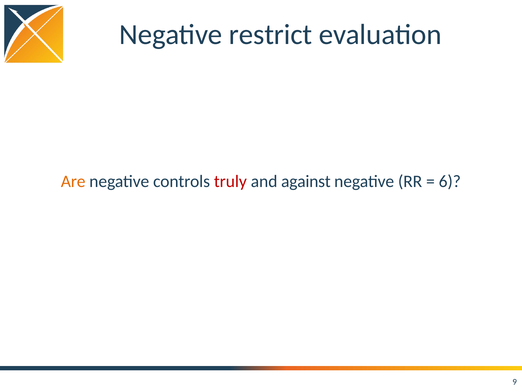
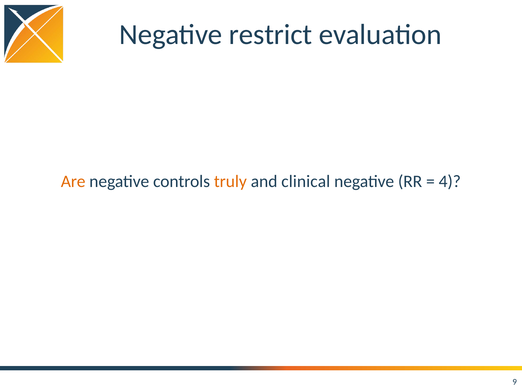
truly colour: red -> orange (230, 181)
against: against -> clinical (306, 181)
6: 6 -> 4 (450, 181)
